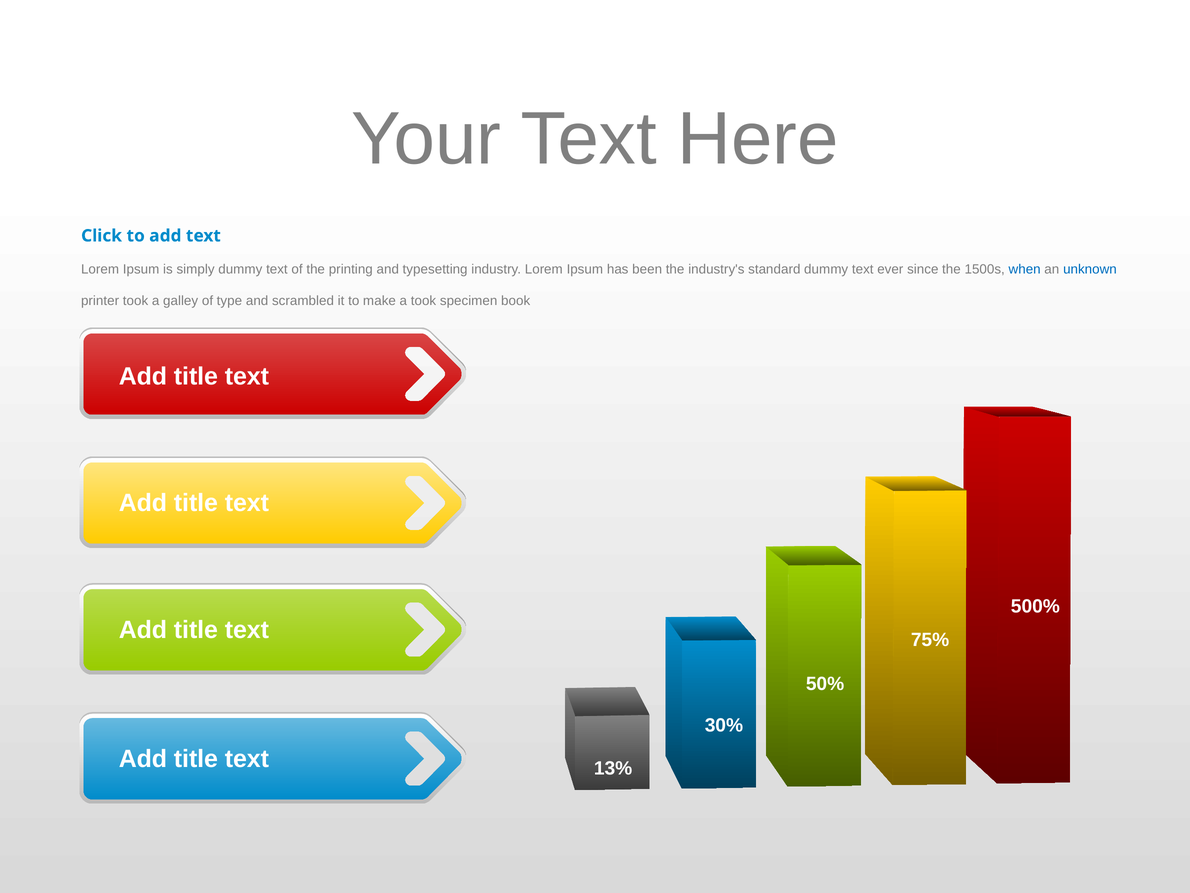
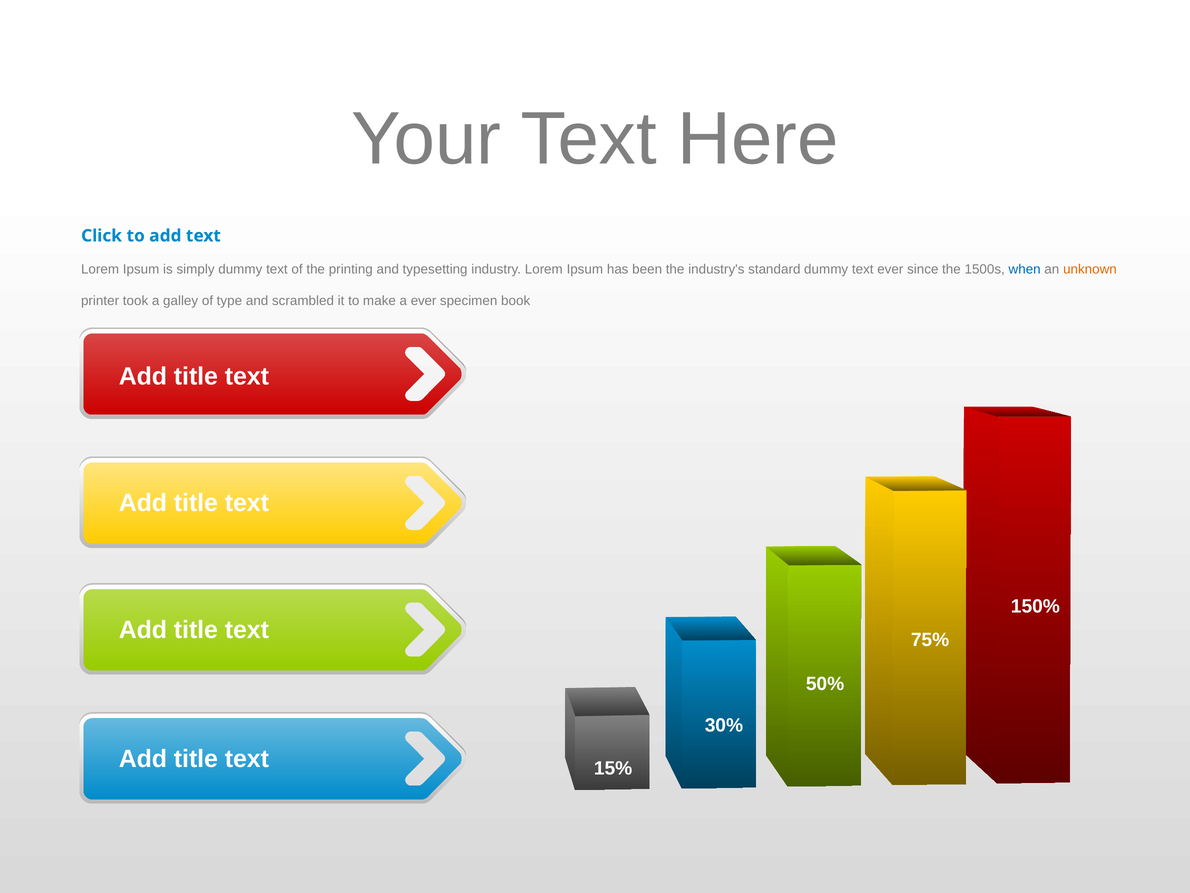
unknown colour: blue -> orange (1090, 269)
a took: took -> ever (424, 301)
500%: 500% -> 150% (1035, 606)
13%: 13% -> 15% (613, 768)
